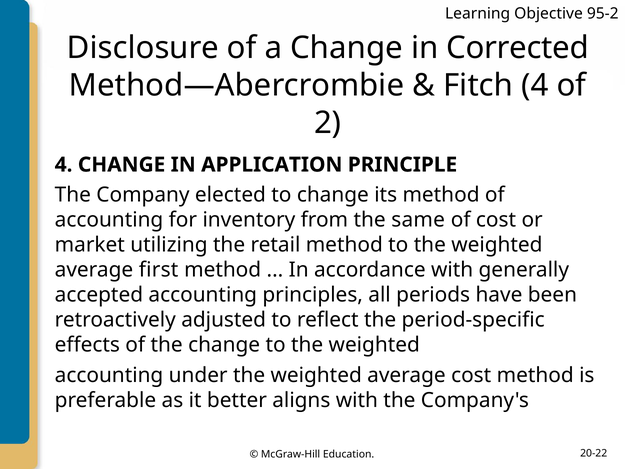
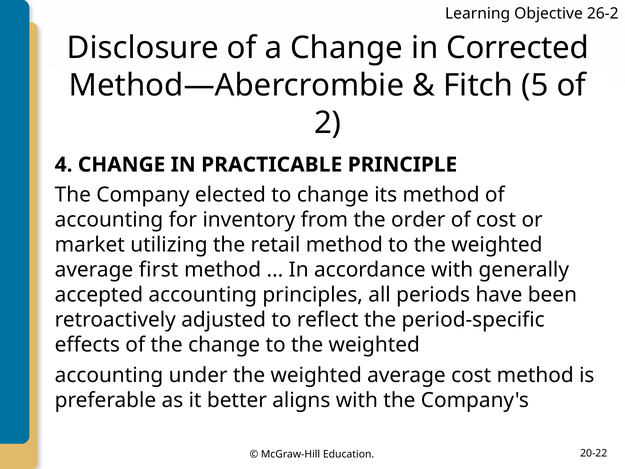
95-2: 95-2 -> 26-2 (603, 13)
Fitch 4: 4 -> 5 (535, 85)
APPLICATION: APPLICATION -> PRACTICABLE (272, 165)
same: same -> order (418, 220)
